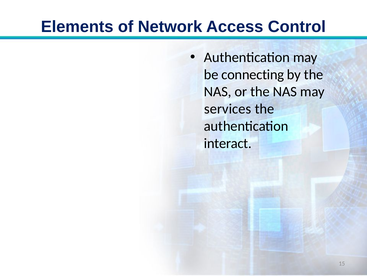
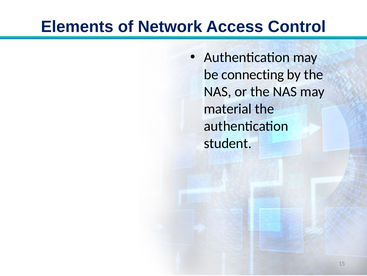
services: services -> material (228, 109)
interact: interact -> student (228, 143)
